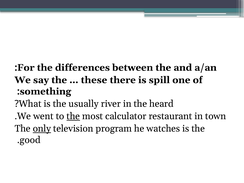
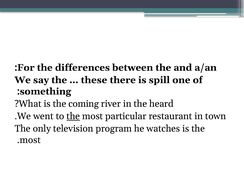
usually: usually -> coming (84, 104)
calculator: calculator -> particular (126, 116)
only underline: present -> none (42, 129)
good: good -> most (30, 140)
